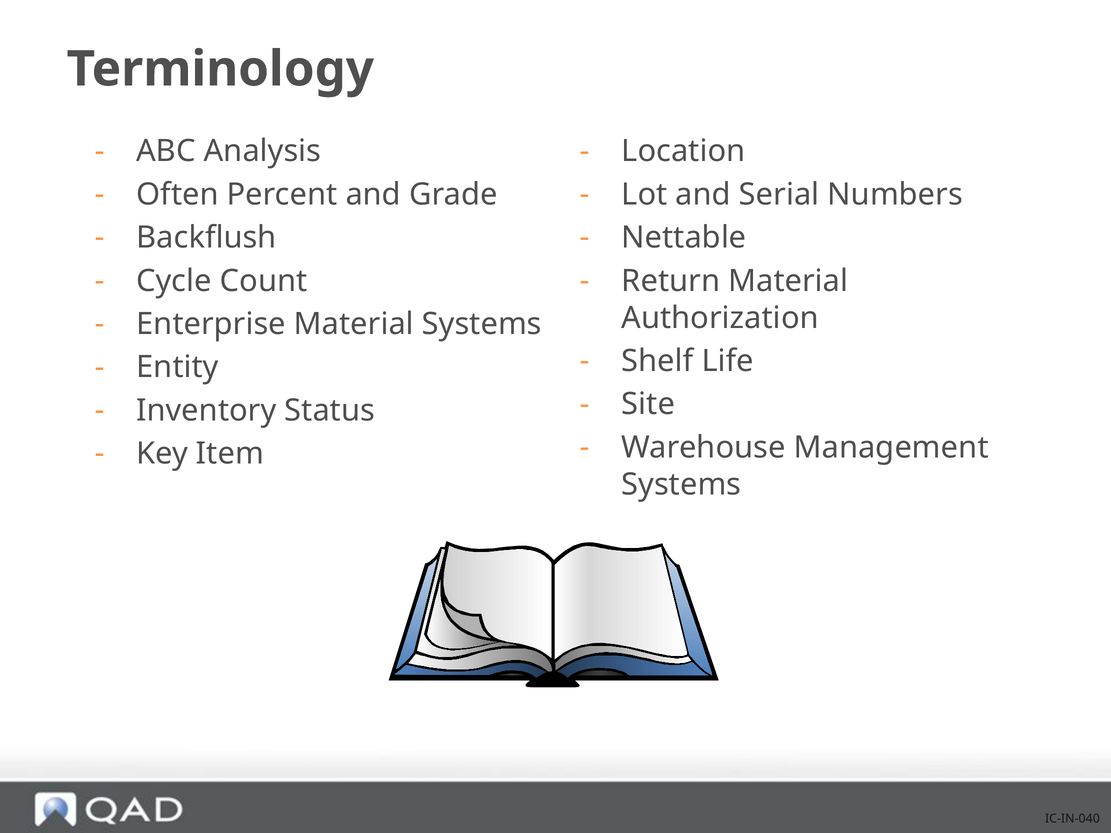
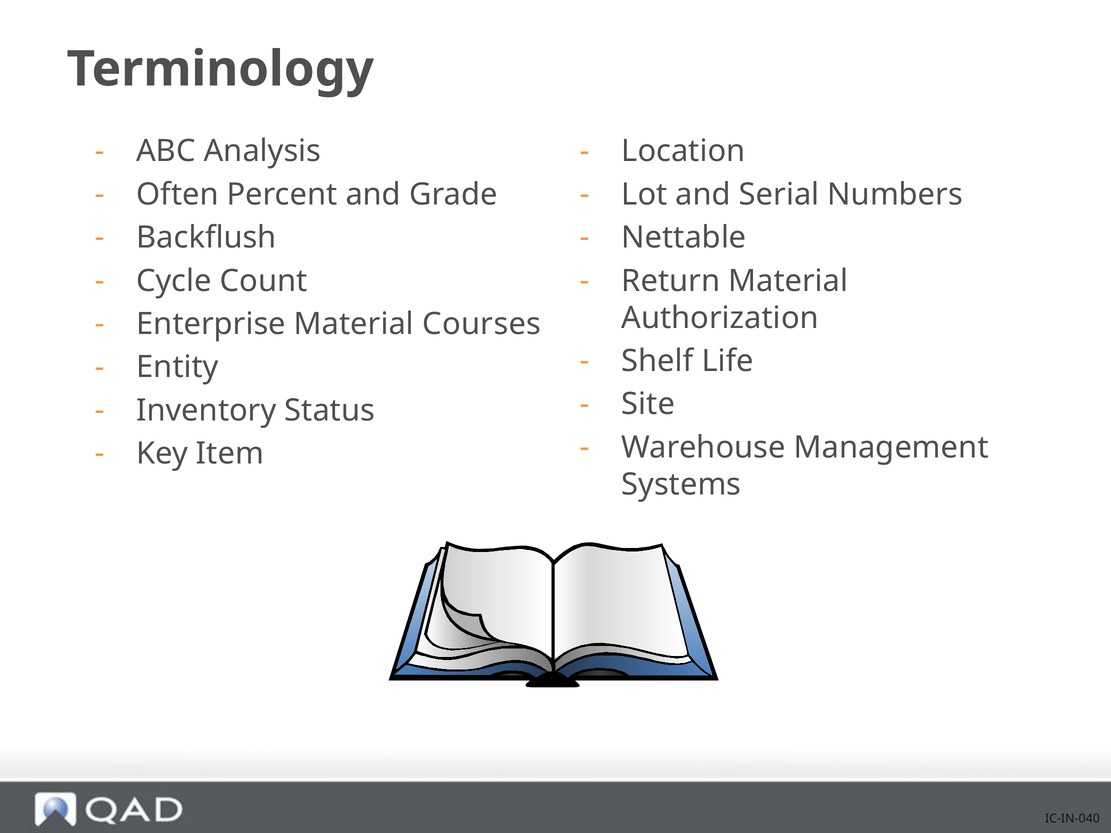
Material Systems: Systems -> Courses (482, 324)
